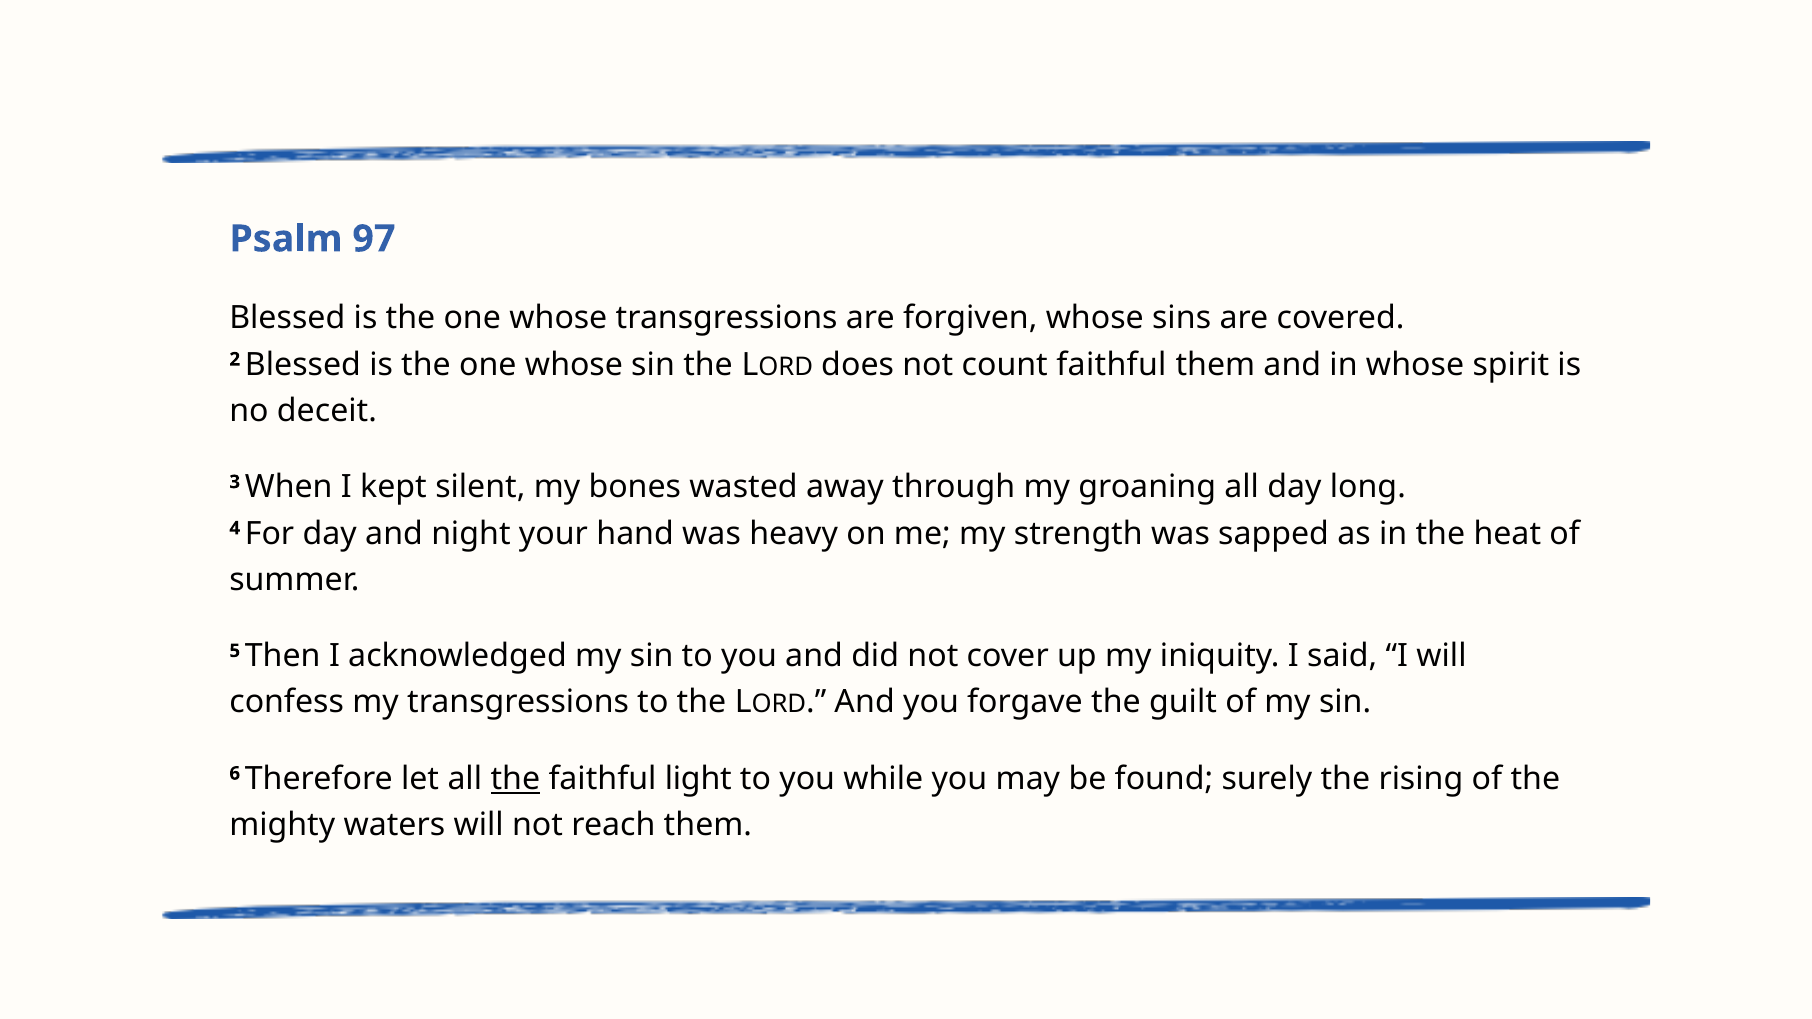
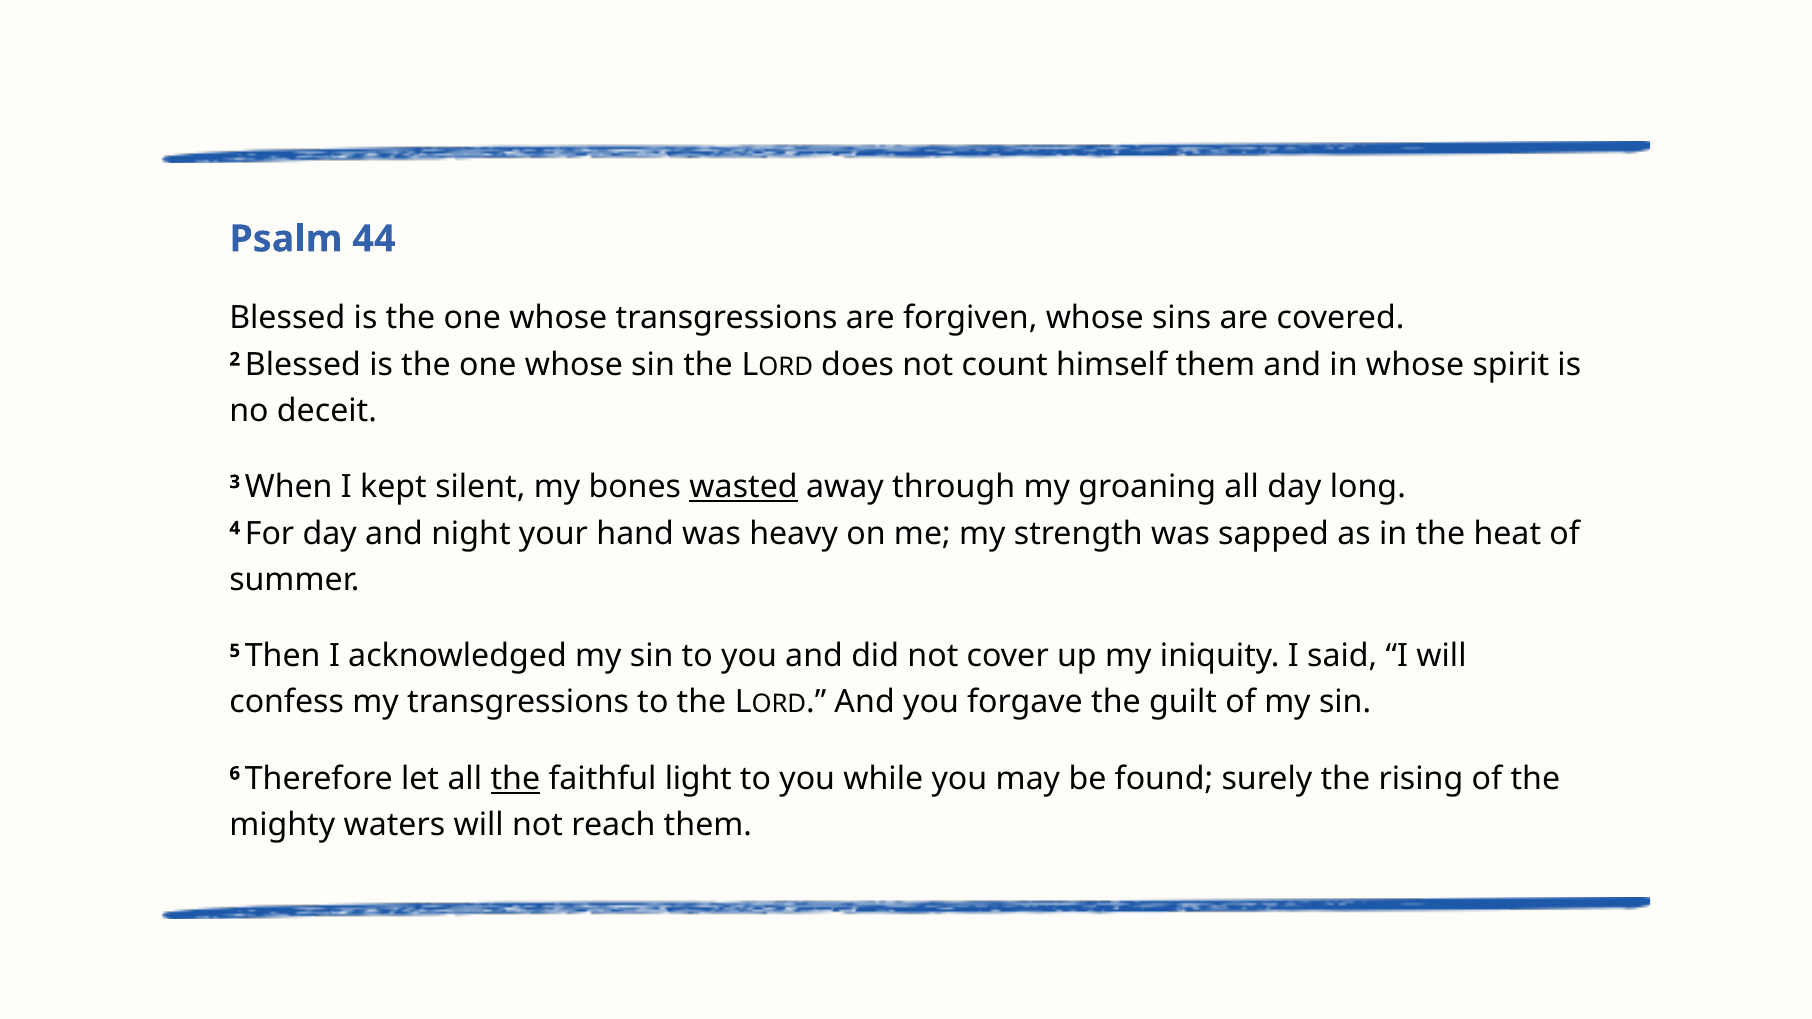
97: 97 -> 44 (374, 239)
count faithful: faithful -> himself (1112, 365)
wasted underline: none -> present (744, 487)
